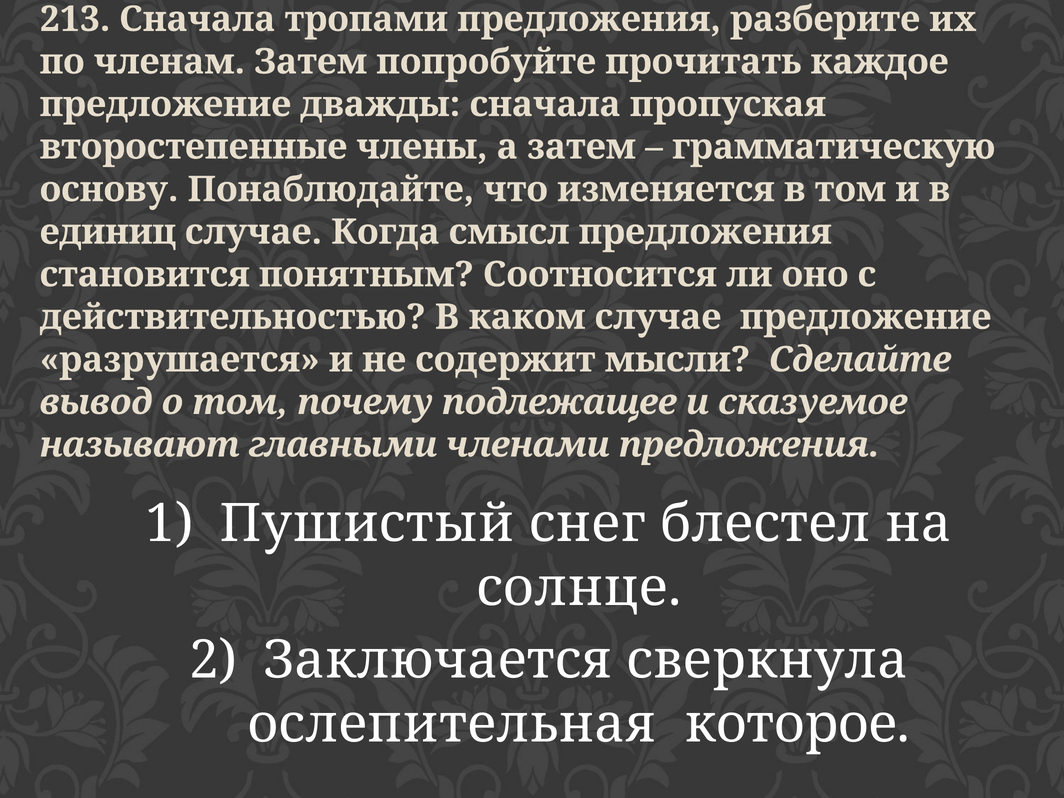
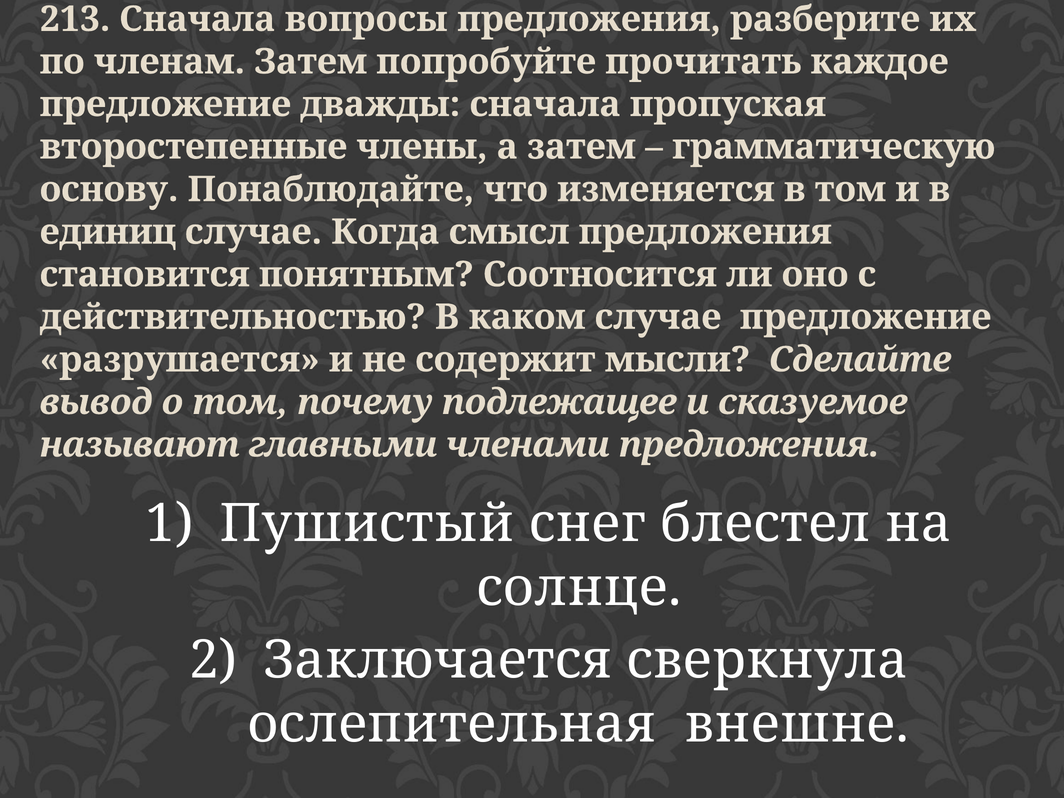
тропами: тропами -> вопросы (366, 19)
которое: которое -> внешне (797, 724)
